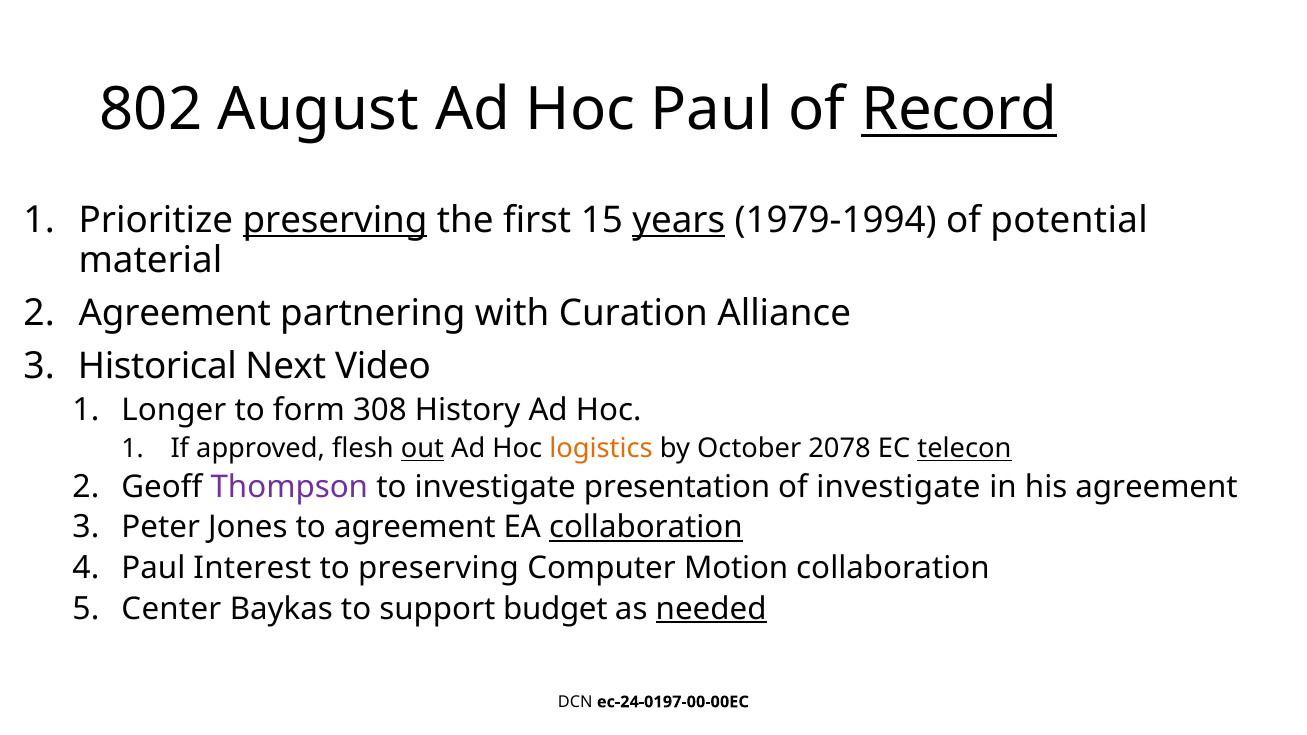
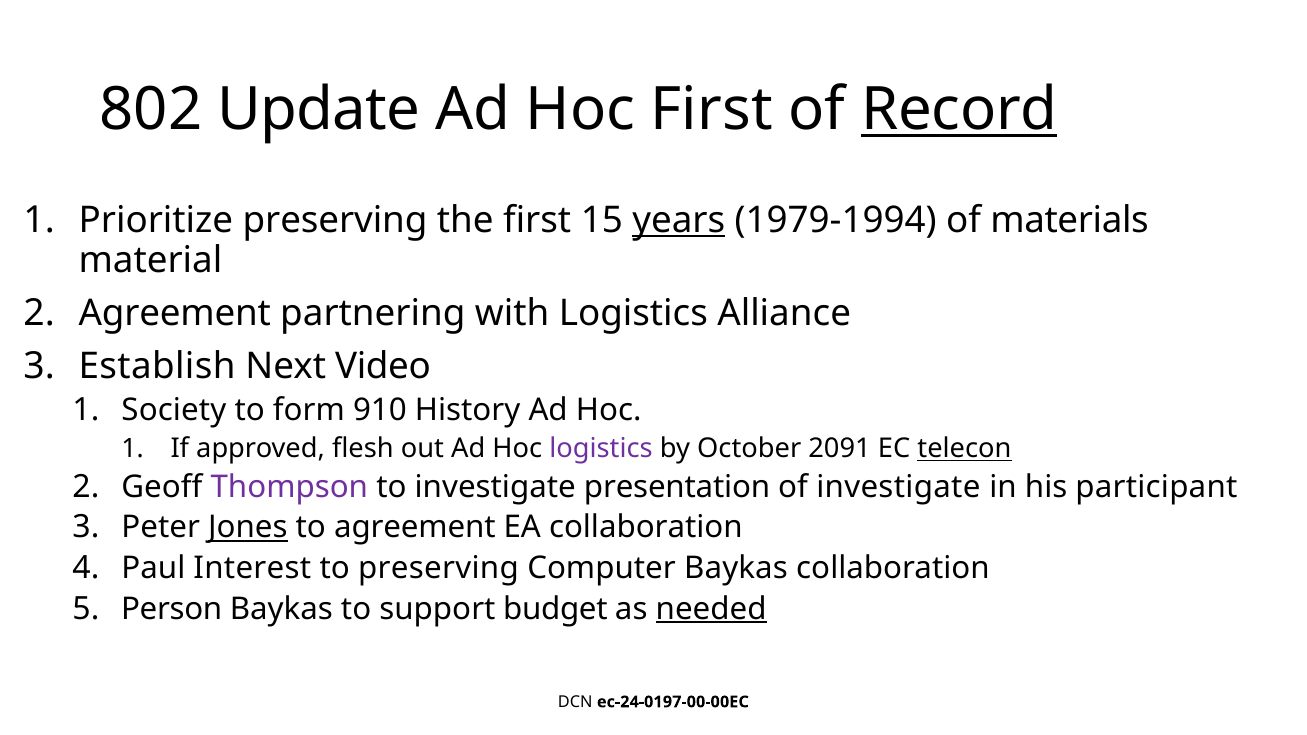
August: August -> Update (319, 110)
Hoc Paul: Paul -> First (712, 110)
preserving underline: present -> none (335, 220)
potential: potential -> materials (1070, 220)
with Curation: Curation -> Logistics (633, 313)
Historical: Historical -> Establish (157, 367)
Longer: Longer -> Society (174, 410)
308: 308 -> 910 (380, 410)
out underline: present -> none (422, 449)
logistics colour: orange -> purple (601, 449)
2078: 2078 -> 2091 (840, 449)
his agreement: agreement -> participant (1156, 487)
Jones underline: none -> present (248, 528)
collaboration underline: present -> none (646, 528)
Computer Motion: Motion -> Baykas (736, 568)
Center: Center -> Person (172, 609)
